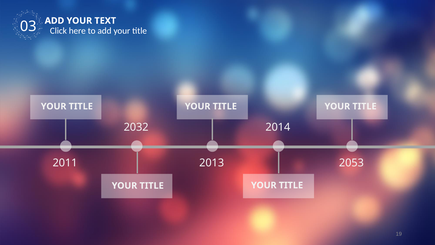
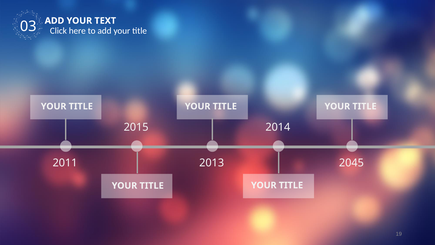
2032: 2032 -> 2015 (136, 127)
2053: 2053 -> 2045 (351, 163)
